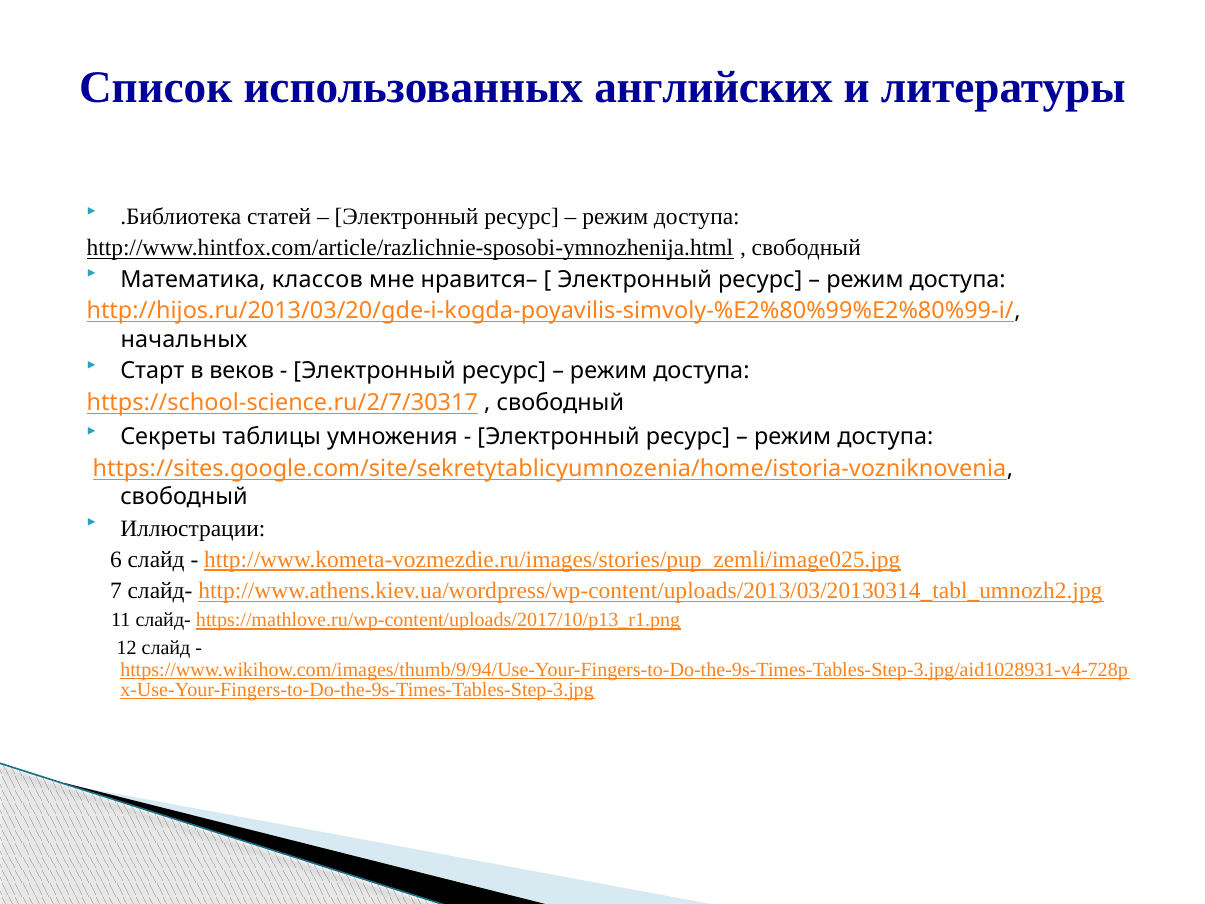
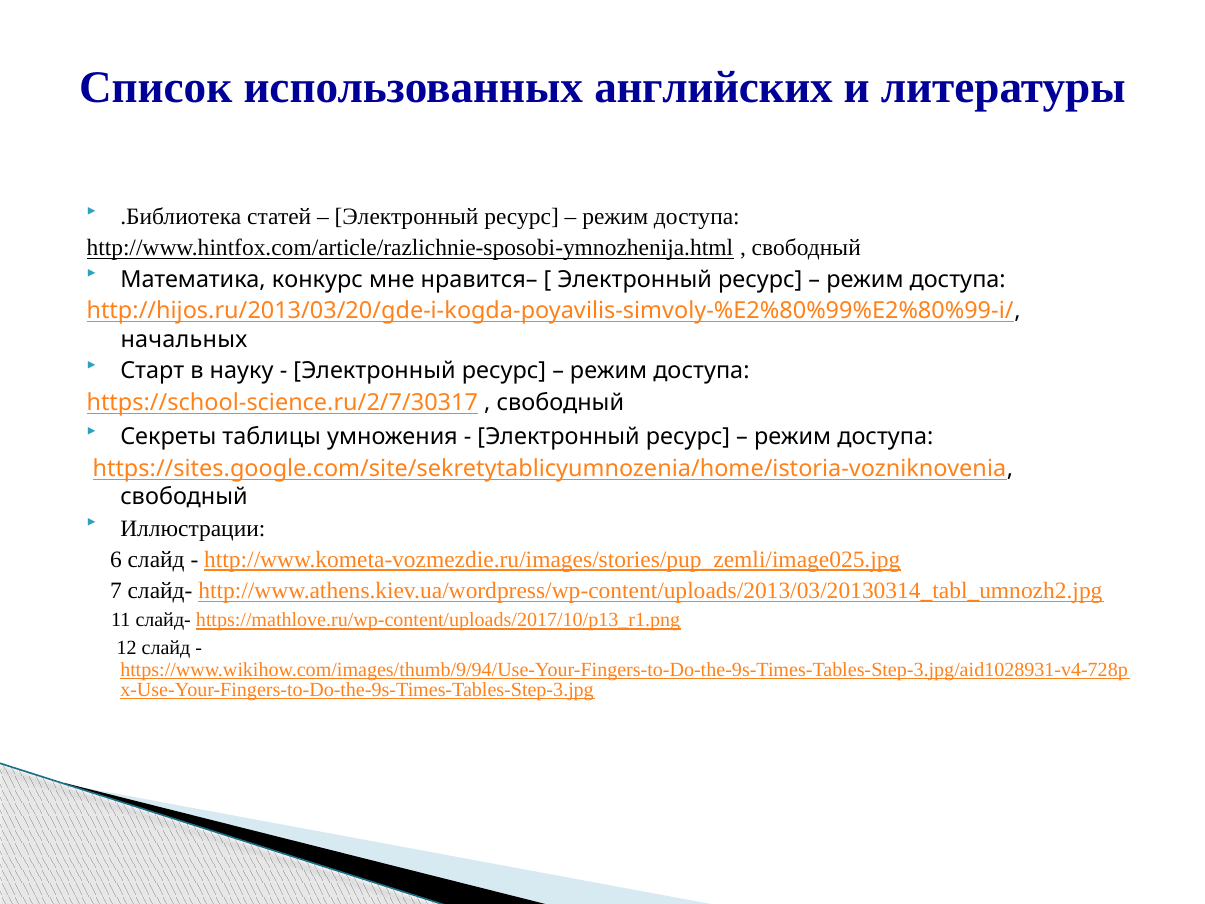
классов: классов -> конкурс (317, 279)
веков: веков -> науку (242, 371)
